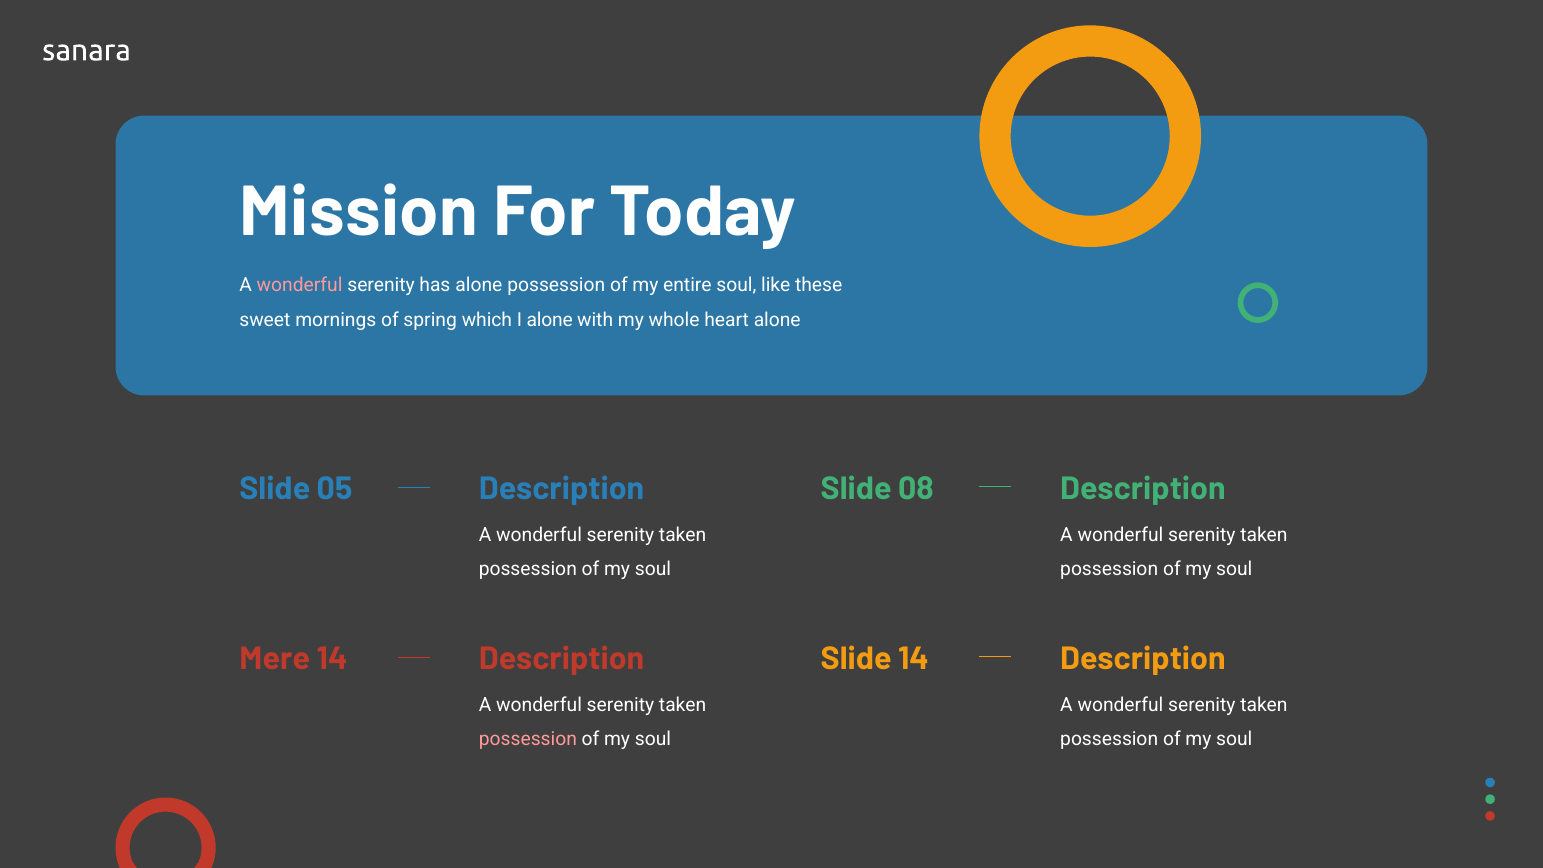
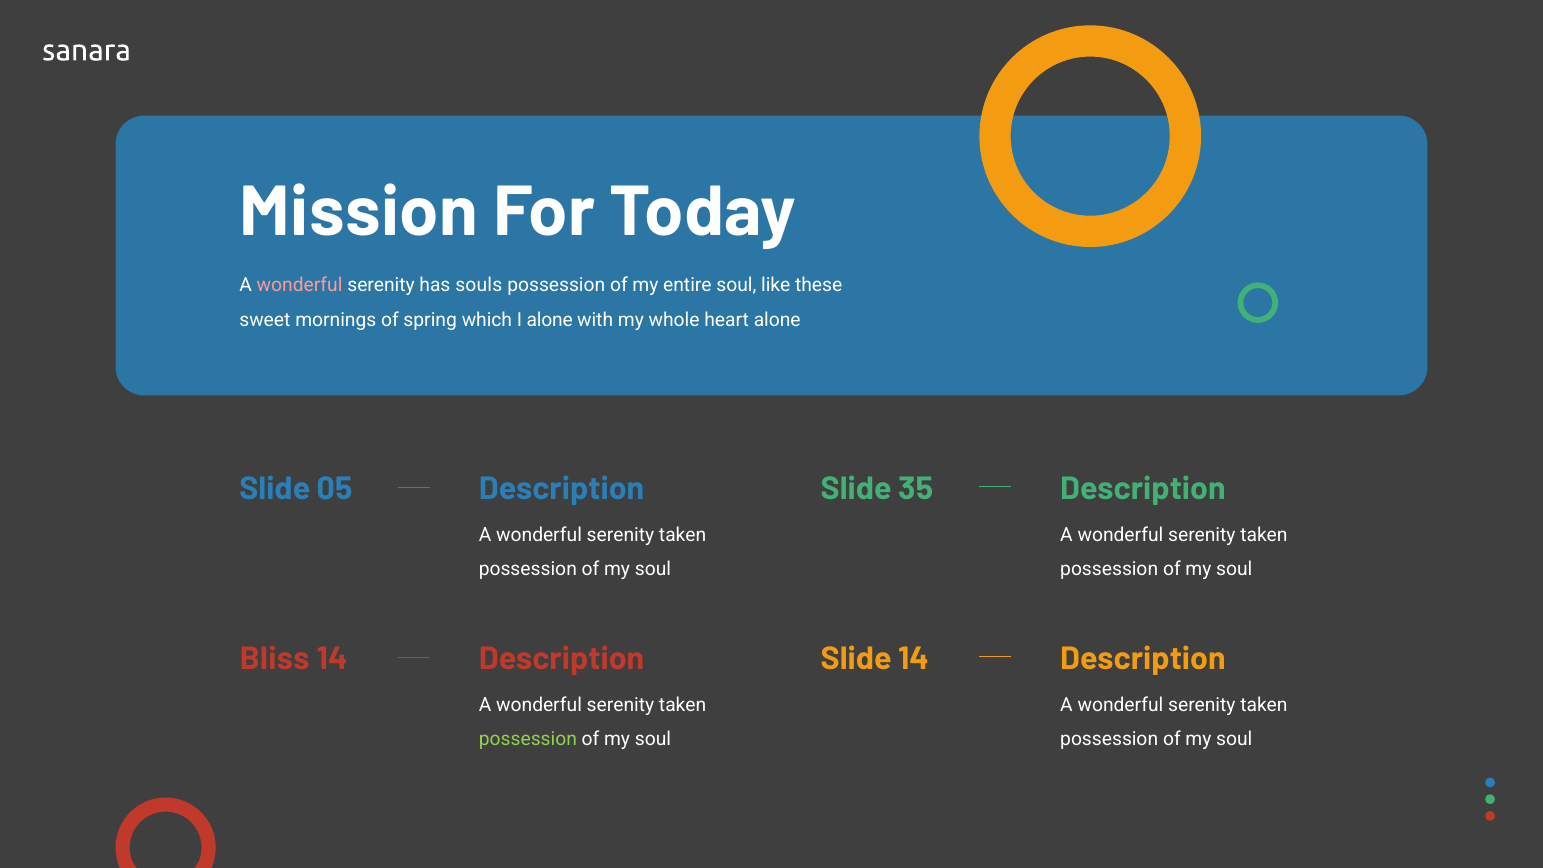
has alone: alone -> souls (479, 286)
08: 08 -> 35 (916, 489)
Mere: Mere -> Bliss (275, 659)
possession colour: pink -> light green (528, 740)
